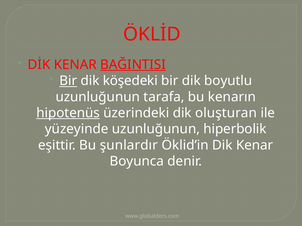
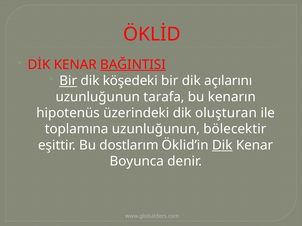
boyutlu: boyutlu -> açılarını (228, 81)
hipotenüs underline: present -> none (68, 113)
yüzeyinde: yüzeyinde -> toplamına (77, 129)
hiperbolik: hiperbolik -> bölecektir (235, 129)
şunlardır: şunlardır -> dostlarım (129, 145)
Dik underline: none -> present (222, 145)
